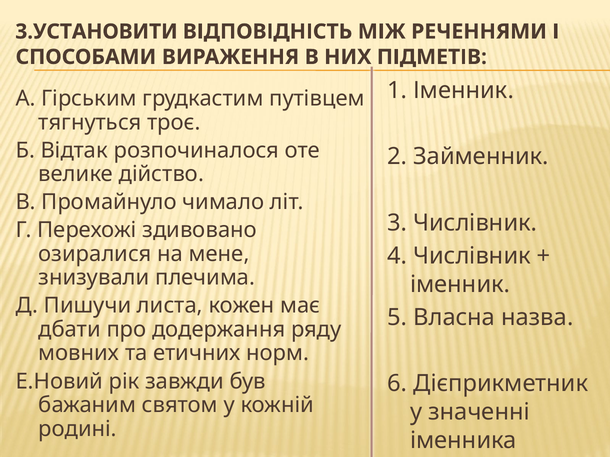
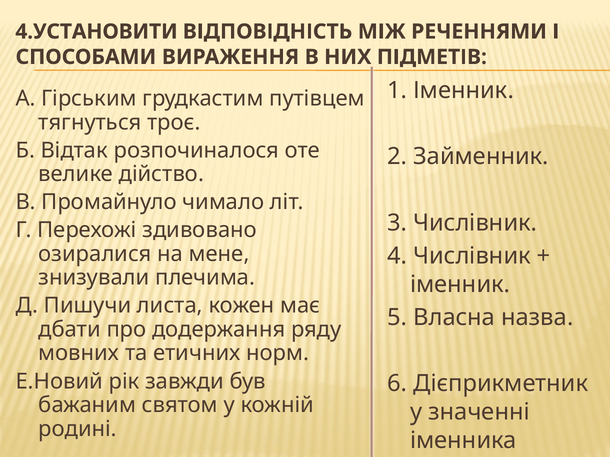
3.УСТАНОВИТИ: 3.УСТАНОВИТИ -> 4.УСТАНОВИТИ (97, 32)
